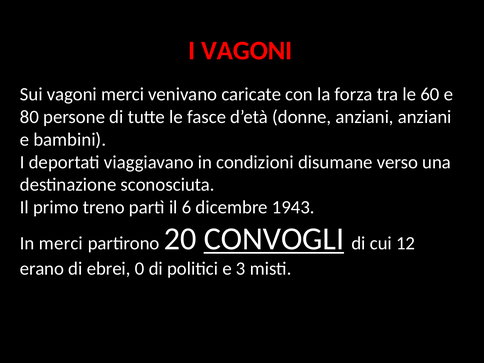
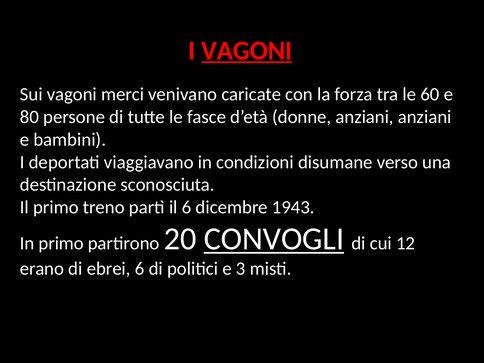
VAGONI underline: none -> present (247, 51)
In merci: merci -> primo (61, 243)
ebrei 0: 0 -> 6 (140, 269)
